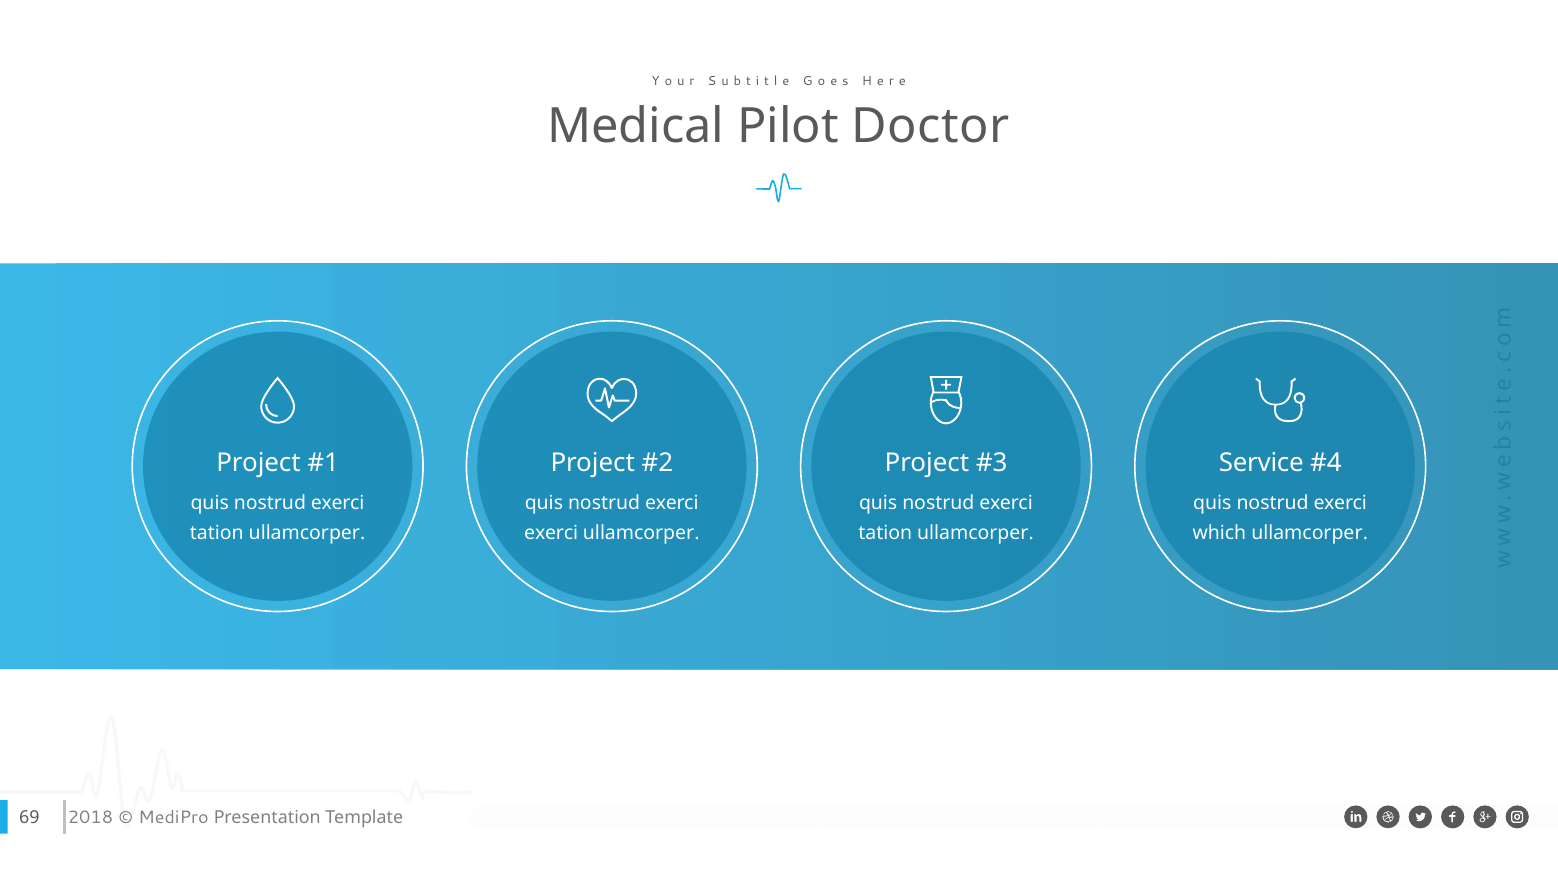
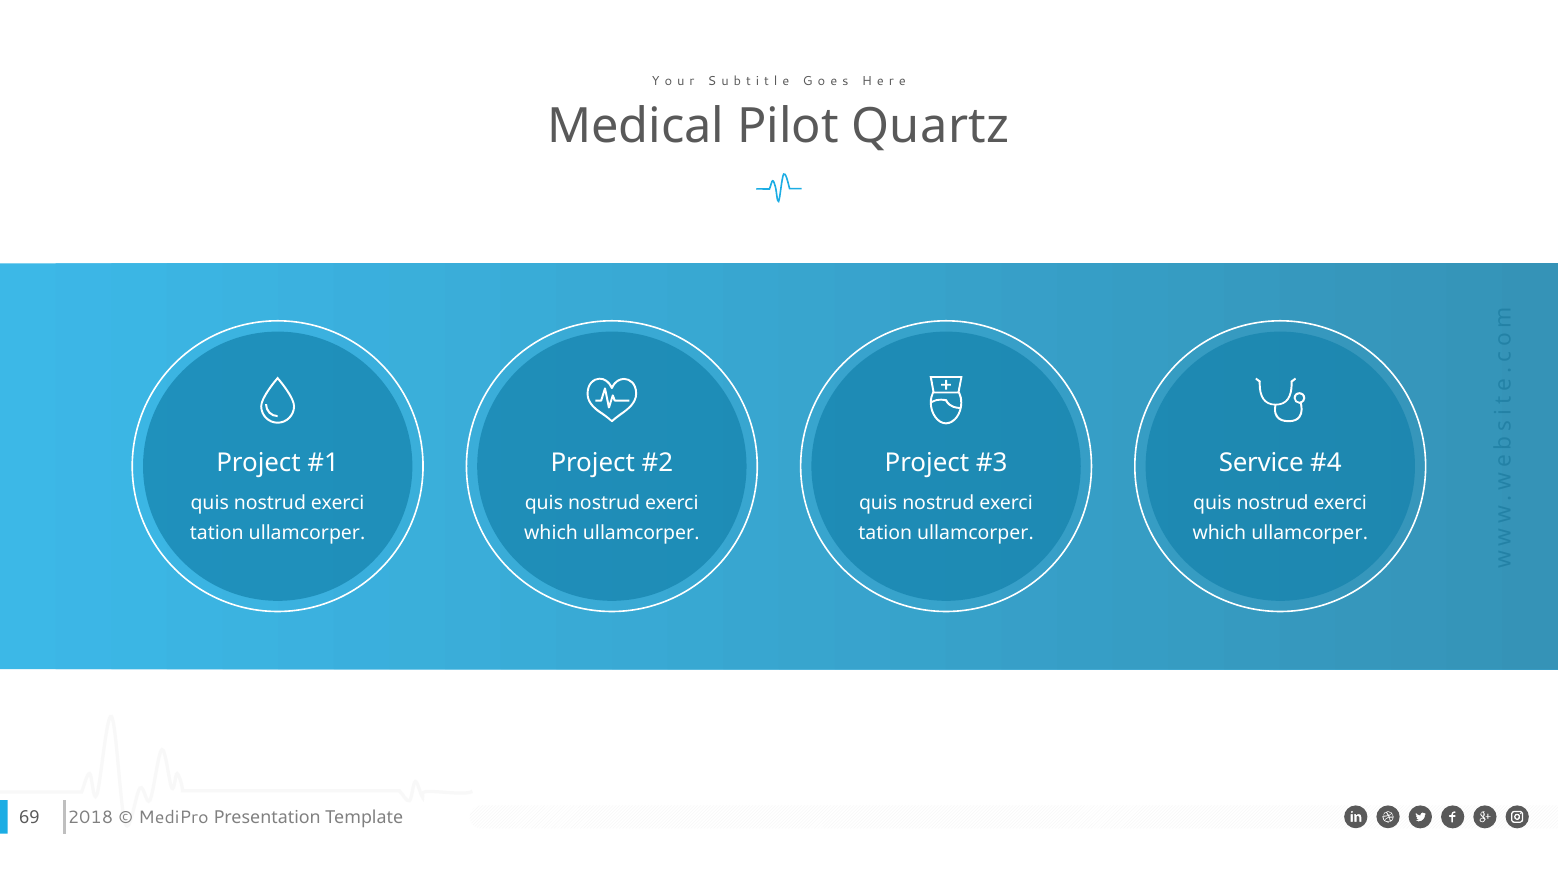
Doctor: Doctor -> Quartz (931, 127)
exerci: exerci -> which (551, 534)
